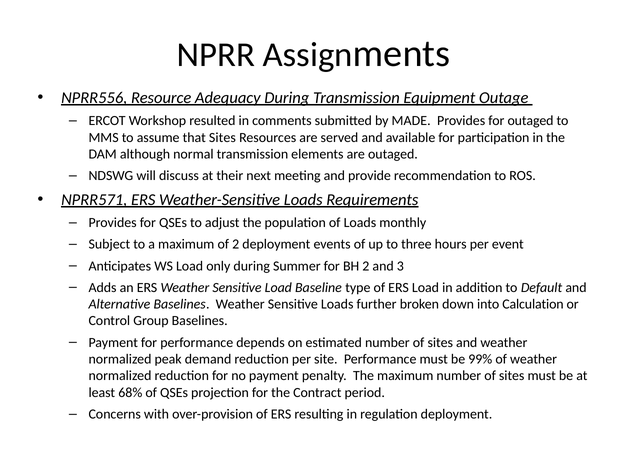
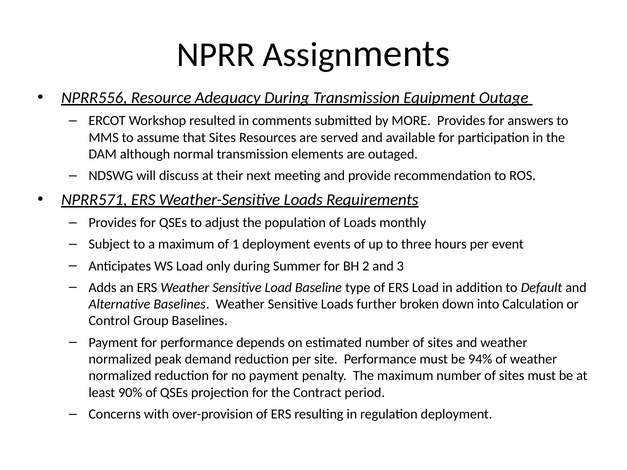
MADE: MADE -> MORE (411, 121)
for outaged: outaged -> answers (531, 121)
of 2: 2 -> 1 (236, 244)
99%: 99% -> 94% (480, 359)
68%: 68% -> 90% (130, 393)
